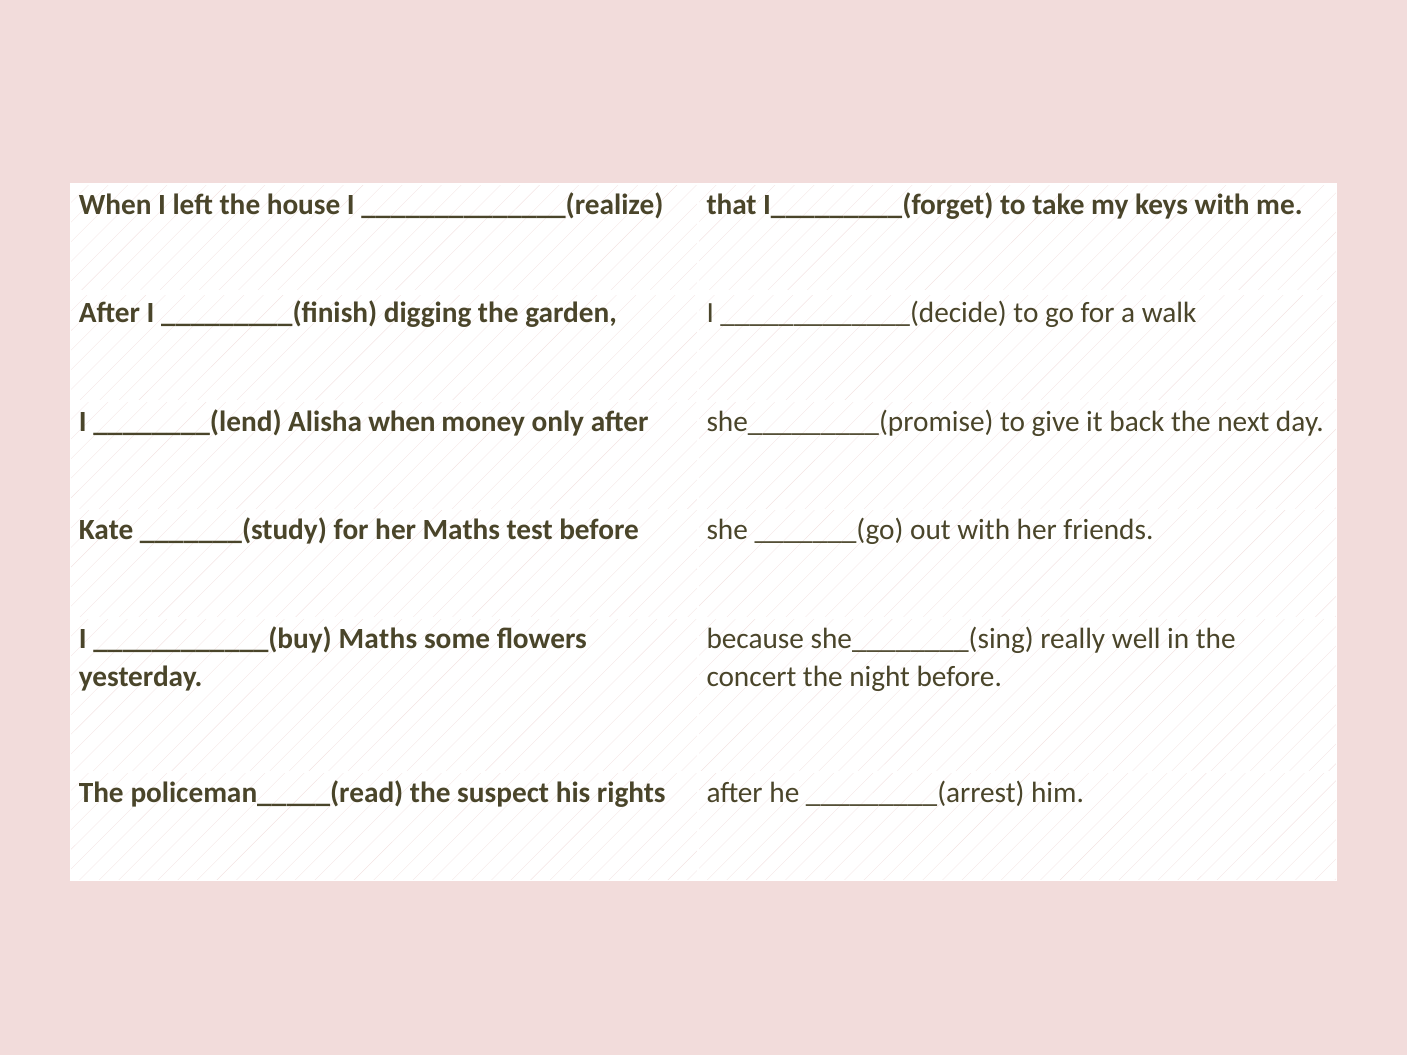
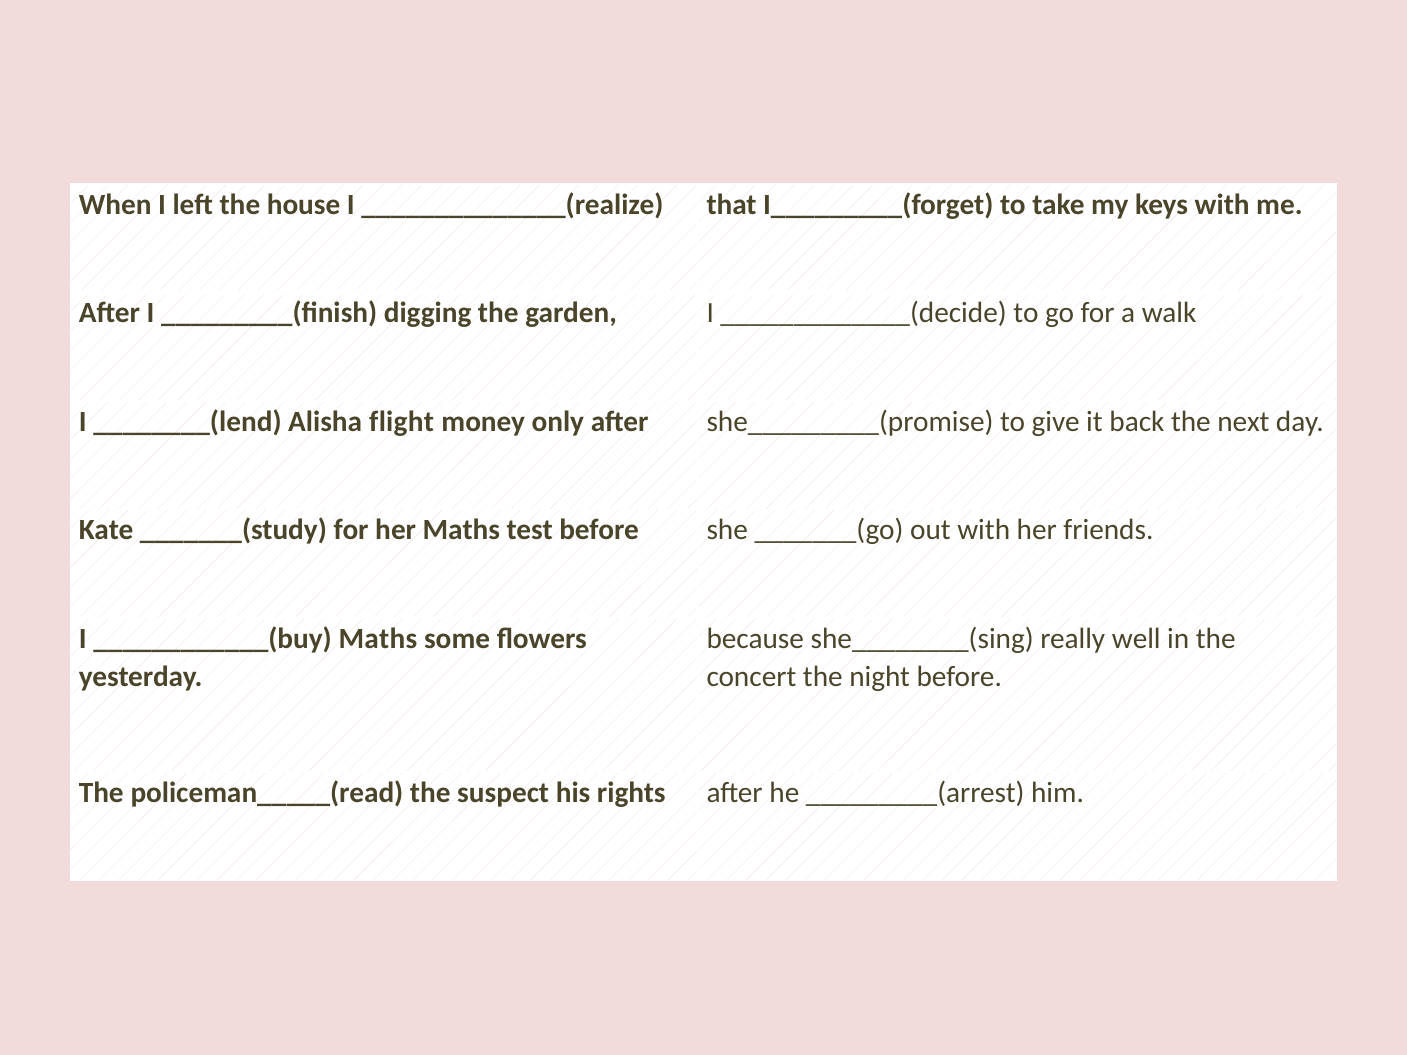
Alisha when: when -> flight (402, 422)
